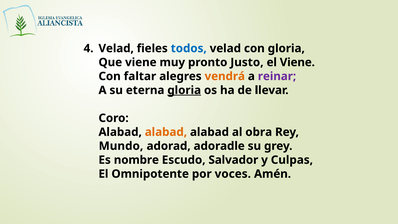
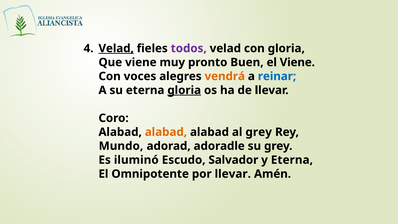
Velad underline: none -> present (116, 48)
todos colour: blue -> purple (189, 48)
Justo: Justo -> Buen (247, 62)
faltar: faltar -> voces (140, 76)
reinar colour: purple -> blue (277, 76)
al obra: obra -> grey (259, 132)
nombre: nombre -> iluminó (136, 160)
y Culpas: Culpas -> Eterna (292, 160)
por voces: voces -> llevar (233, 174)
